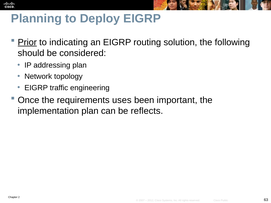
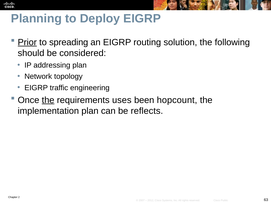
indicating: indicating -> spreading (69, 42)
the underline: none -> present (48, 100)
important: important -> hopcount (177, 100)
